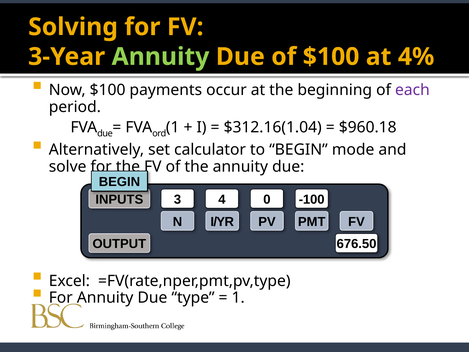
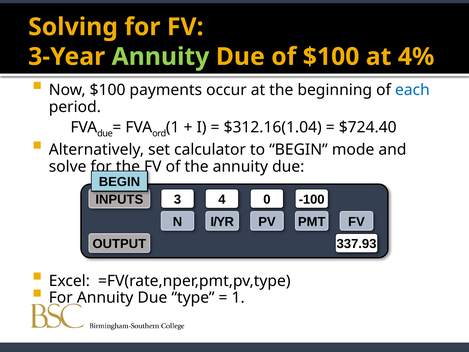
each colour: purple -> blue (412, 90)
$960.18: $960.18 -> $724.40 (368, 127)
676.50: 676.50 -> 337.93 (357, 244)
